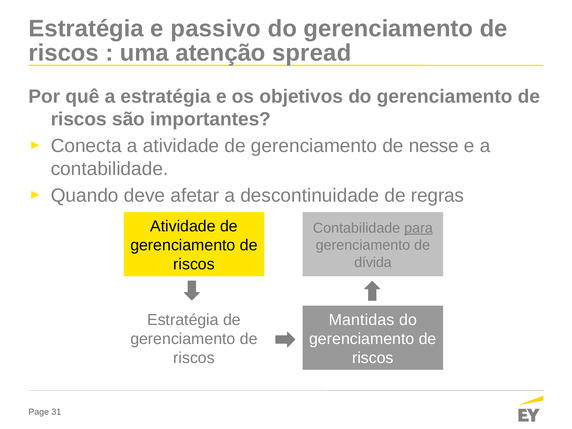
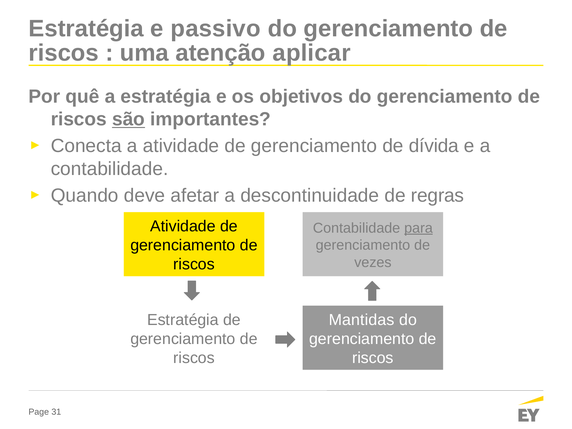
spread: spread -> aplicar (312, 53)
são underline: none -> present (129, 119)
nesse: nesse -> dívida (434, 146)
dívida: dívida -> vezes (373, 262)
